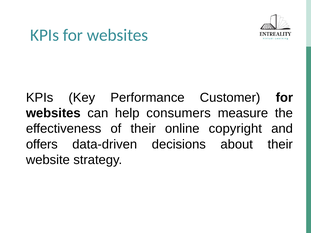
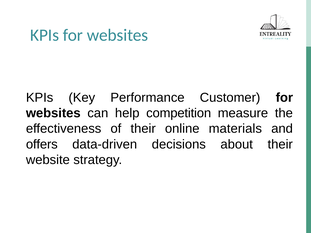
consumers: consumers -> competition (179, 113)
copyright: copyright -> materials (235, 129)
